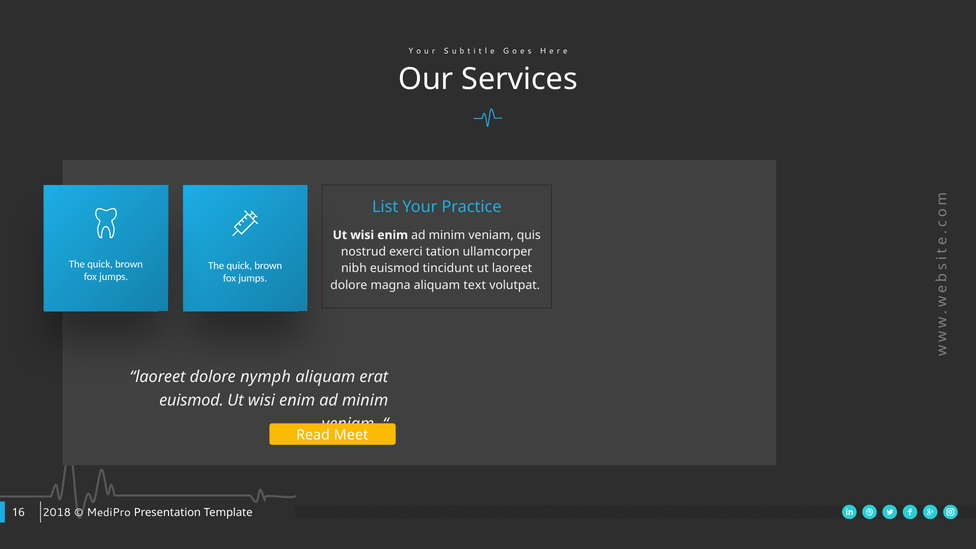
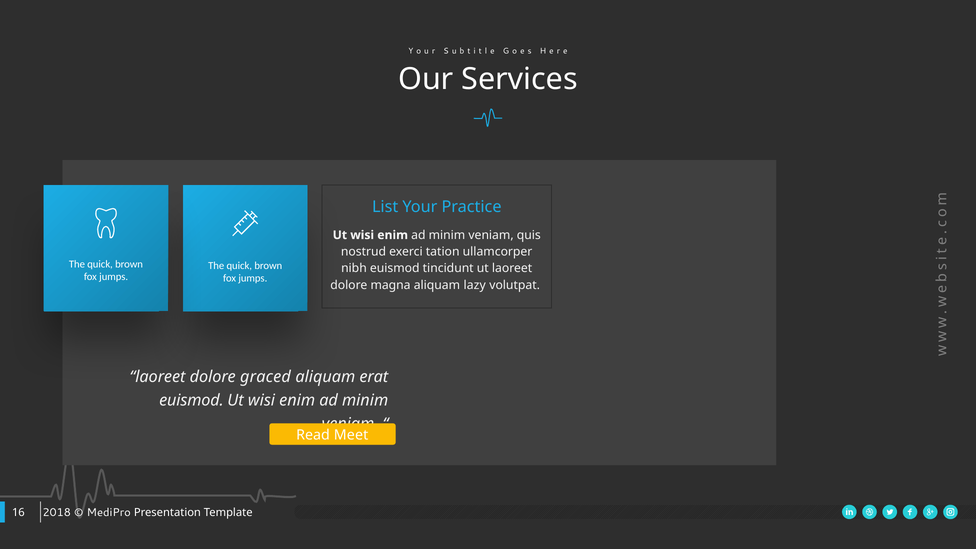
text: text -> lazy (475, 285)
nymph: nymph -> graced (266, 377)
